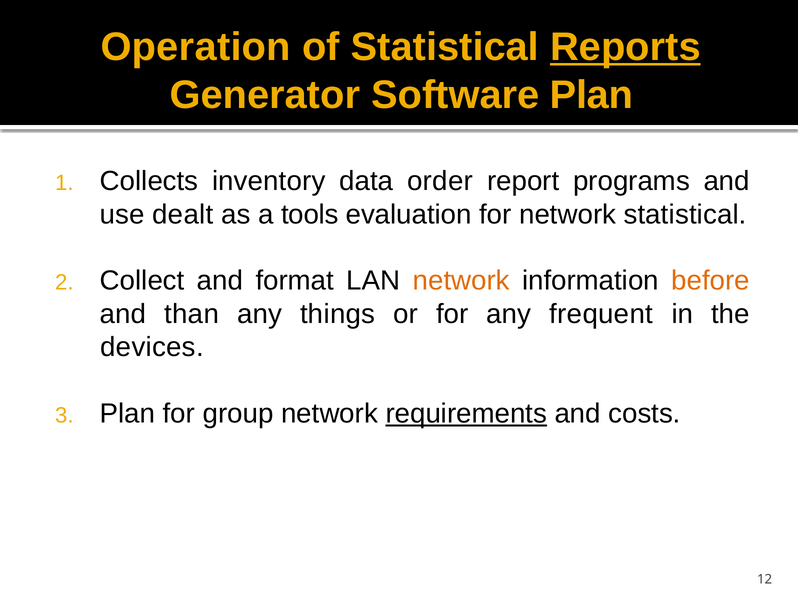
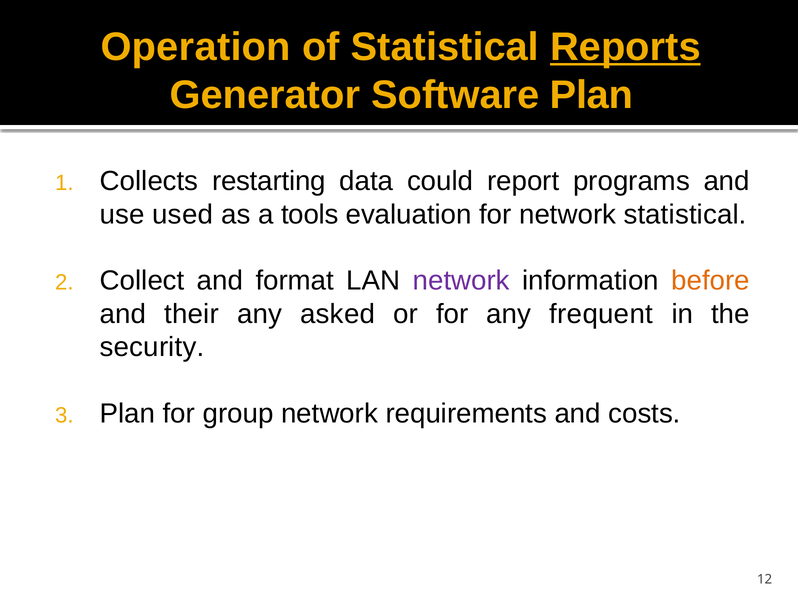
inventory: inventory -> restarting (269, 181)
order: order -> could (440, 181)
dealt: dealt -> used (183, 215)
network colour: orange -> purple (461, 281)
than: than -> their (192, 314)
things: things -> asked (338, 314)
devices: devices -> security (152, 347)
requirements underline: present -> none (466, 414)
